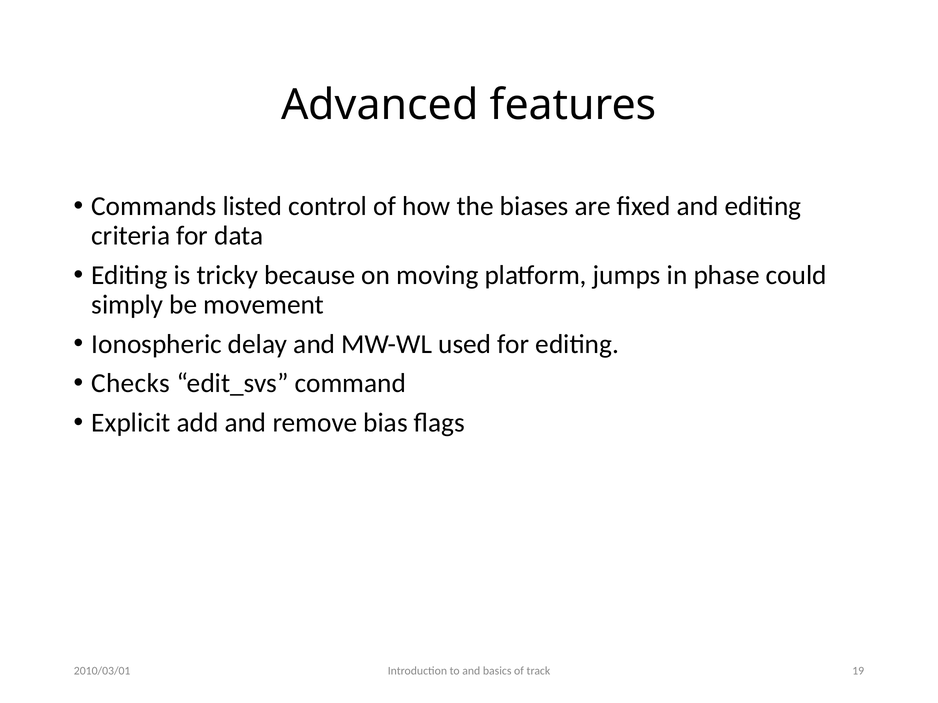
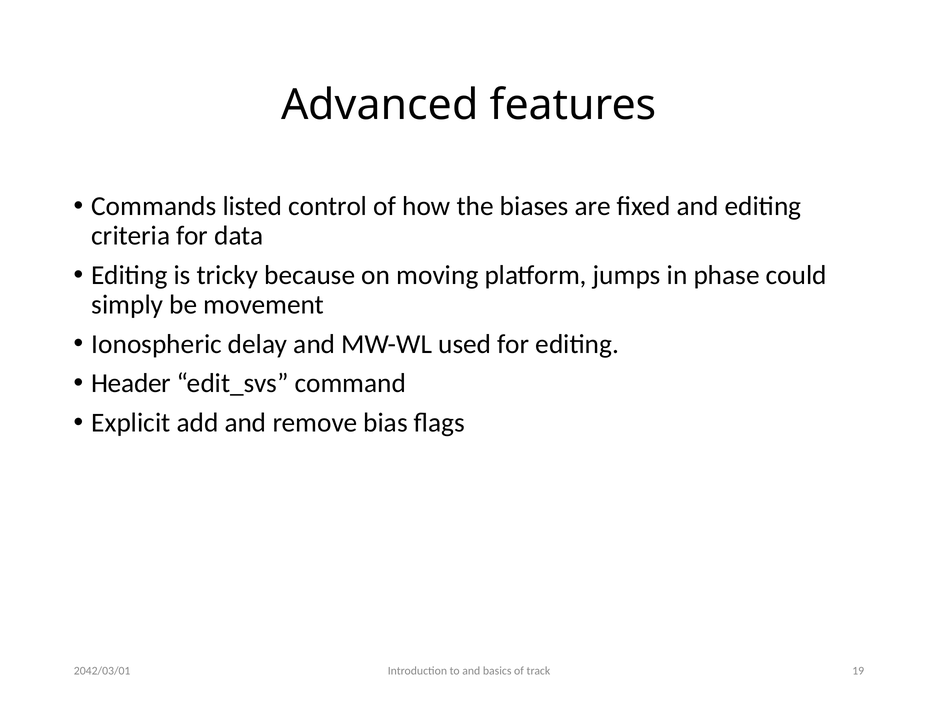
Checks: Checks -> Header (131, 384)
2010/03/01: 2010/03/01 -> 2042/03/01 (102, 672)
